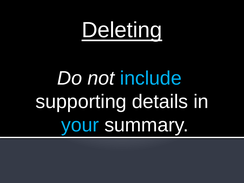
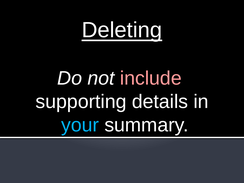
include colour: light blue -> pink (151, 78)
